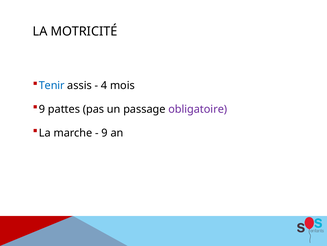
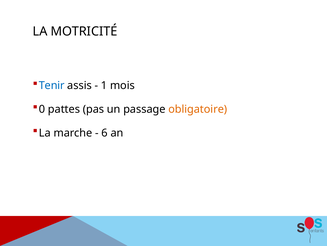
4: 4 -> 1 (104, 85)
9: 9 -> 0 (42, 109)
obligatoire colour: purple -> orange (198, 109)
9: 9 -> 6 (105, 133)
